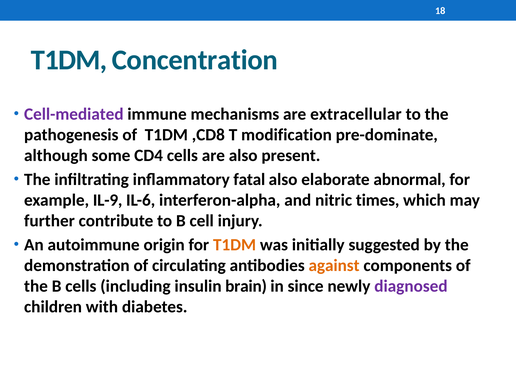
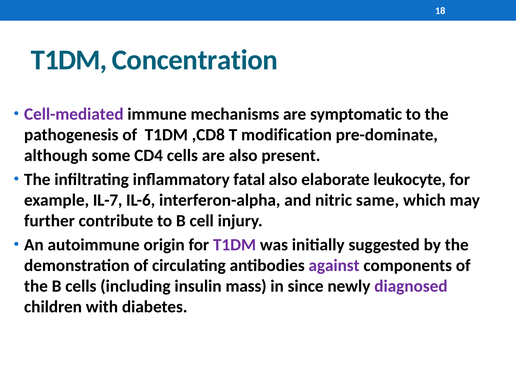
extracellular: extracellular -> symptomatic (356, 114)
abnormal: abnormal -> leukocyte (410, 180)
IL-9: IL-9 -> IL-7 (108, 200)
times: times -> same (377, 200)
T1DM colour: orange -> purple (235, 245)
against colour: orange -> purple (334, 266)
brain: brain -> mass (246, 286)
